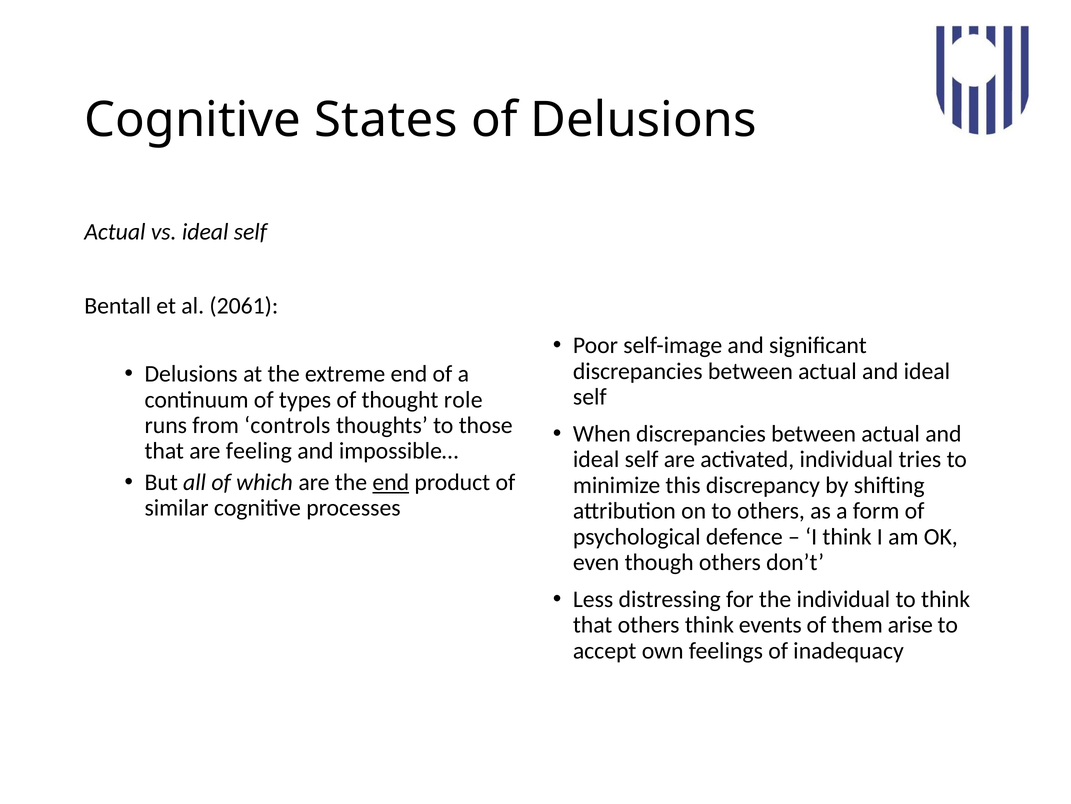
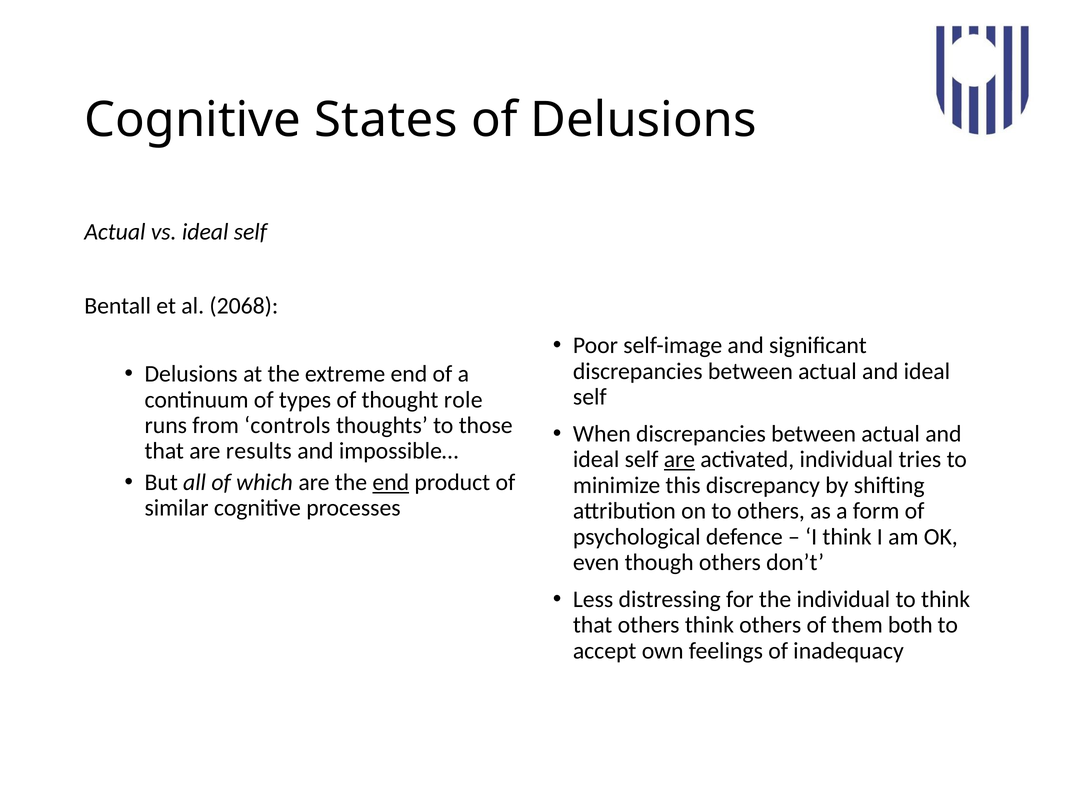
2061: 2061 -> 2068 (244, 306)
feeling: feeling -> results (259, 451)
are underline: none -> present (679, 459)
think events: events -> others (770, 624)
arise: arise -> both (910, 624)
